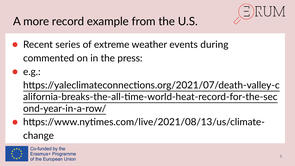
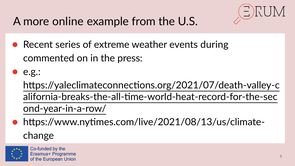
record: record -> online (68, 21)
